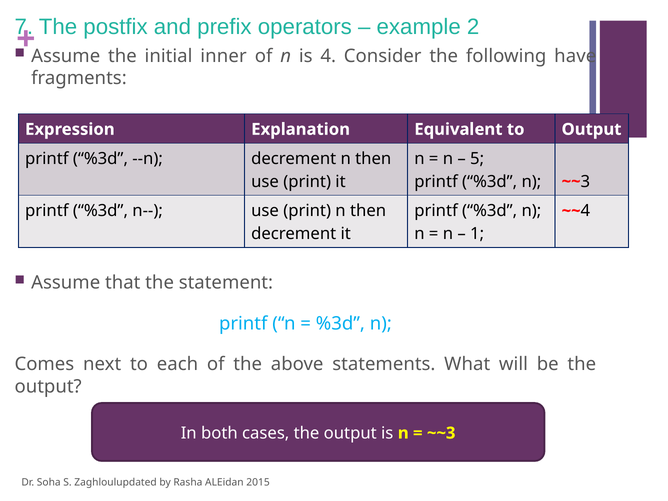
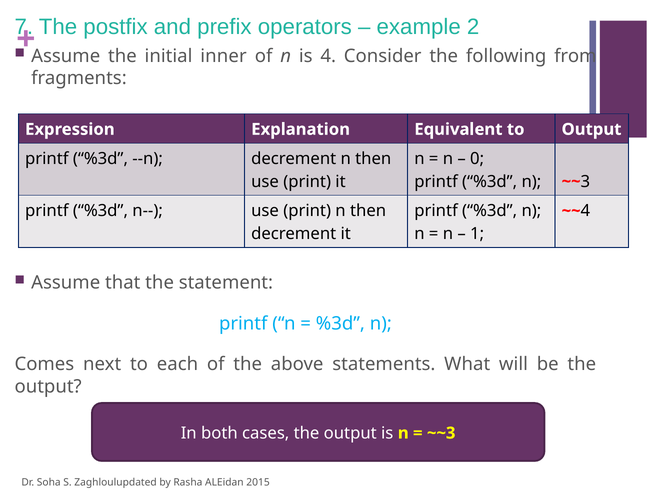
have: have -> from (575, 56)
5: 5 -> 0 (477, 159)
